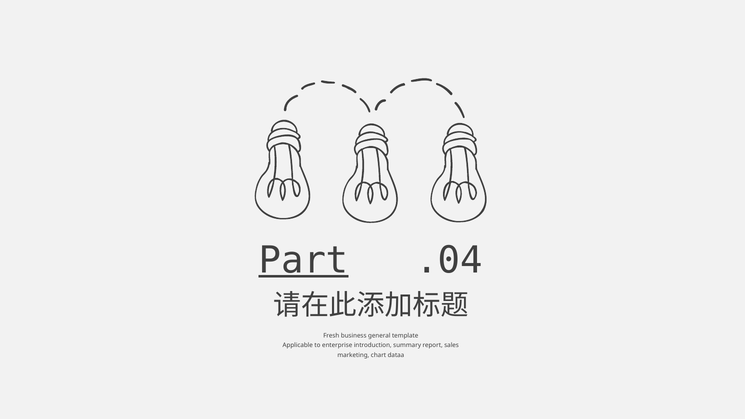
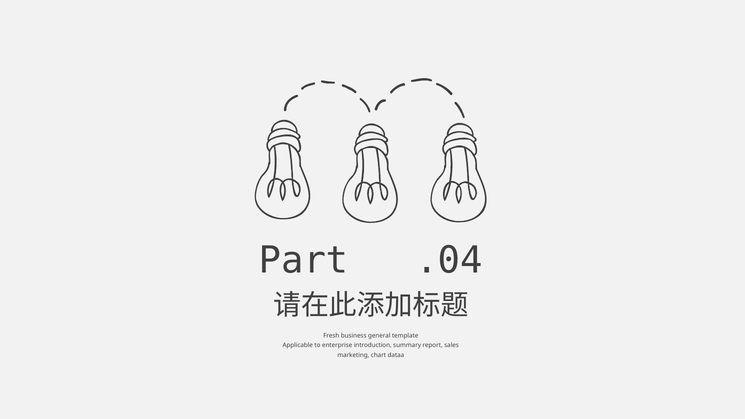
Part underline: present -> none (304, 260)
